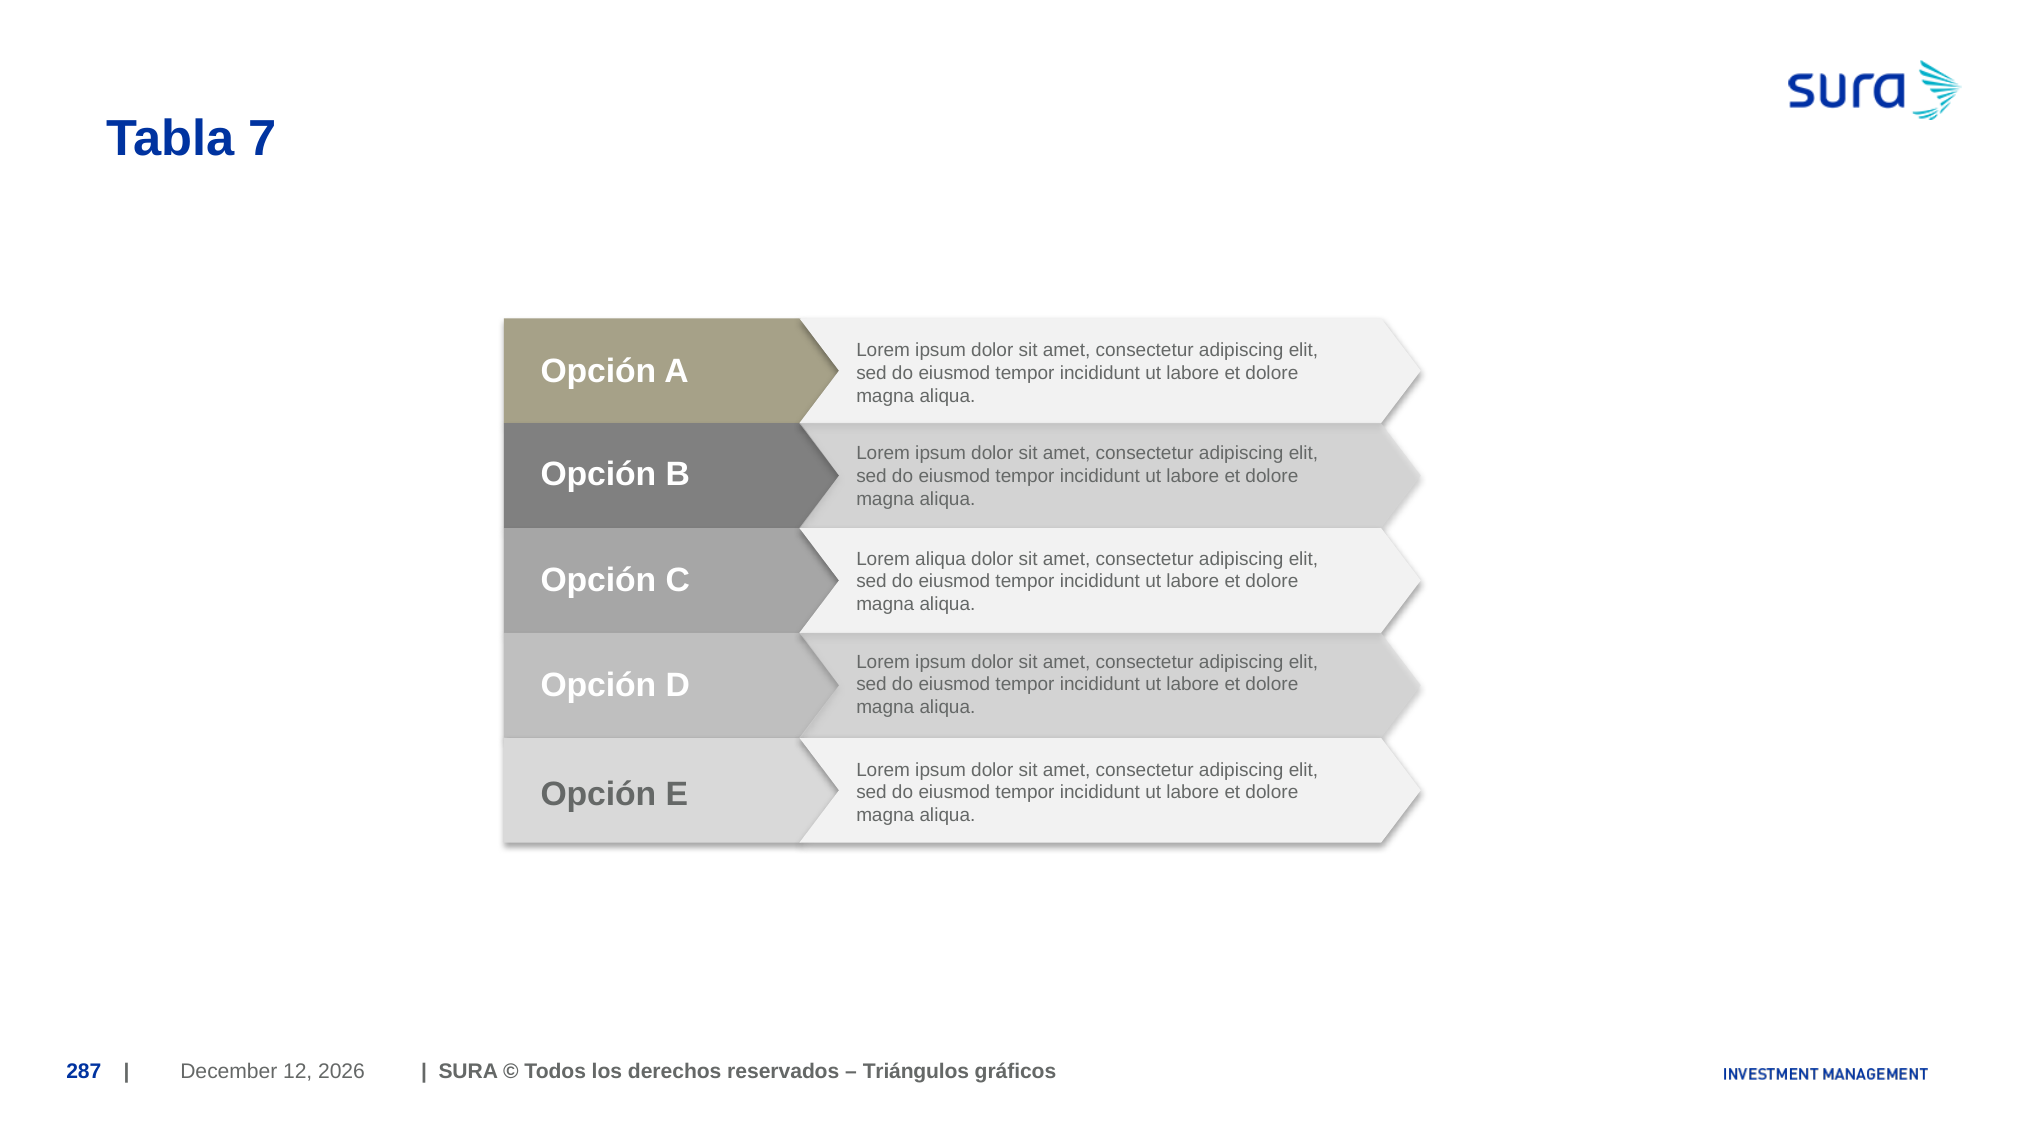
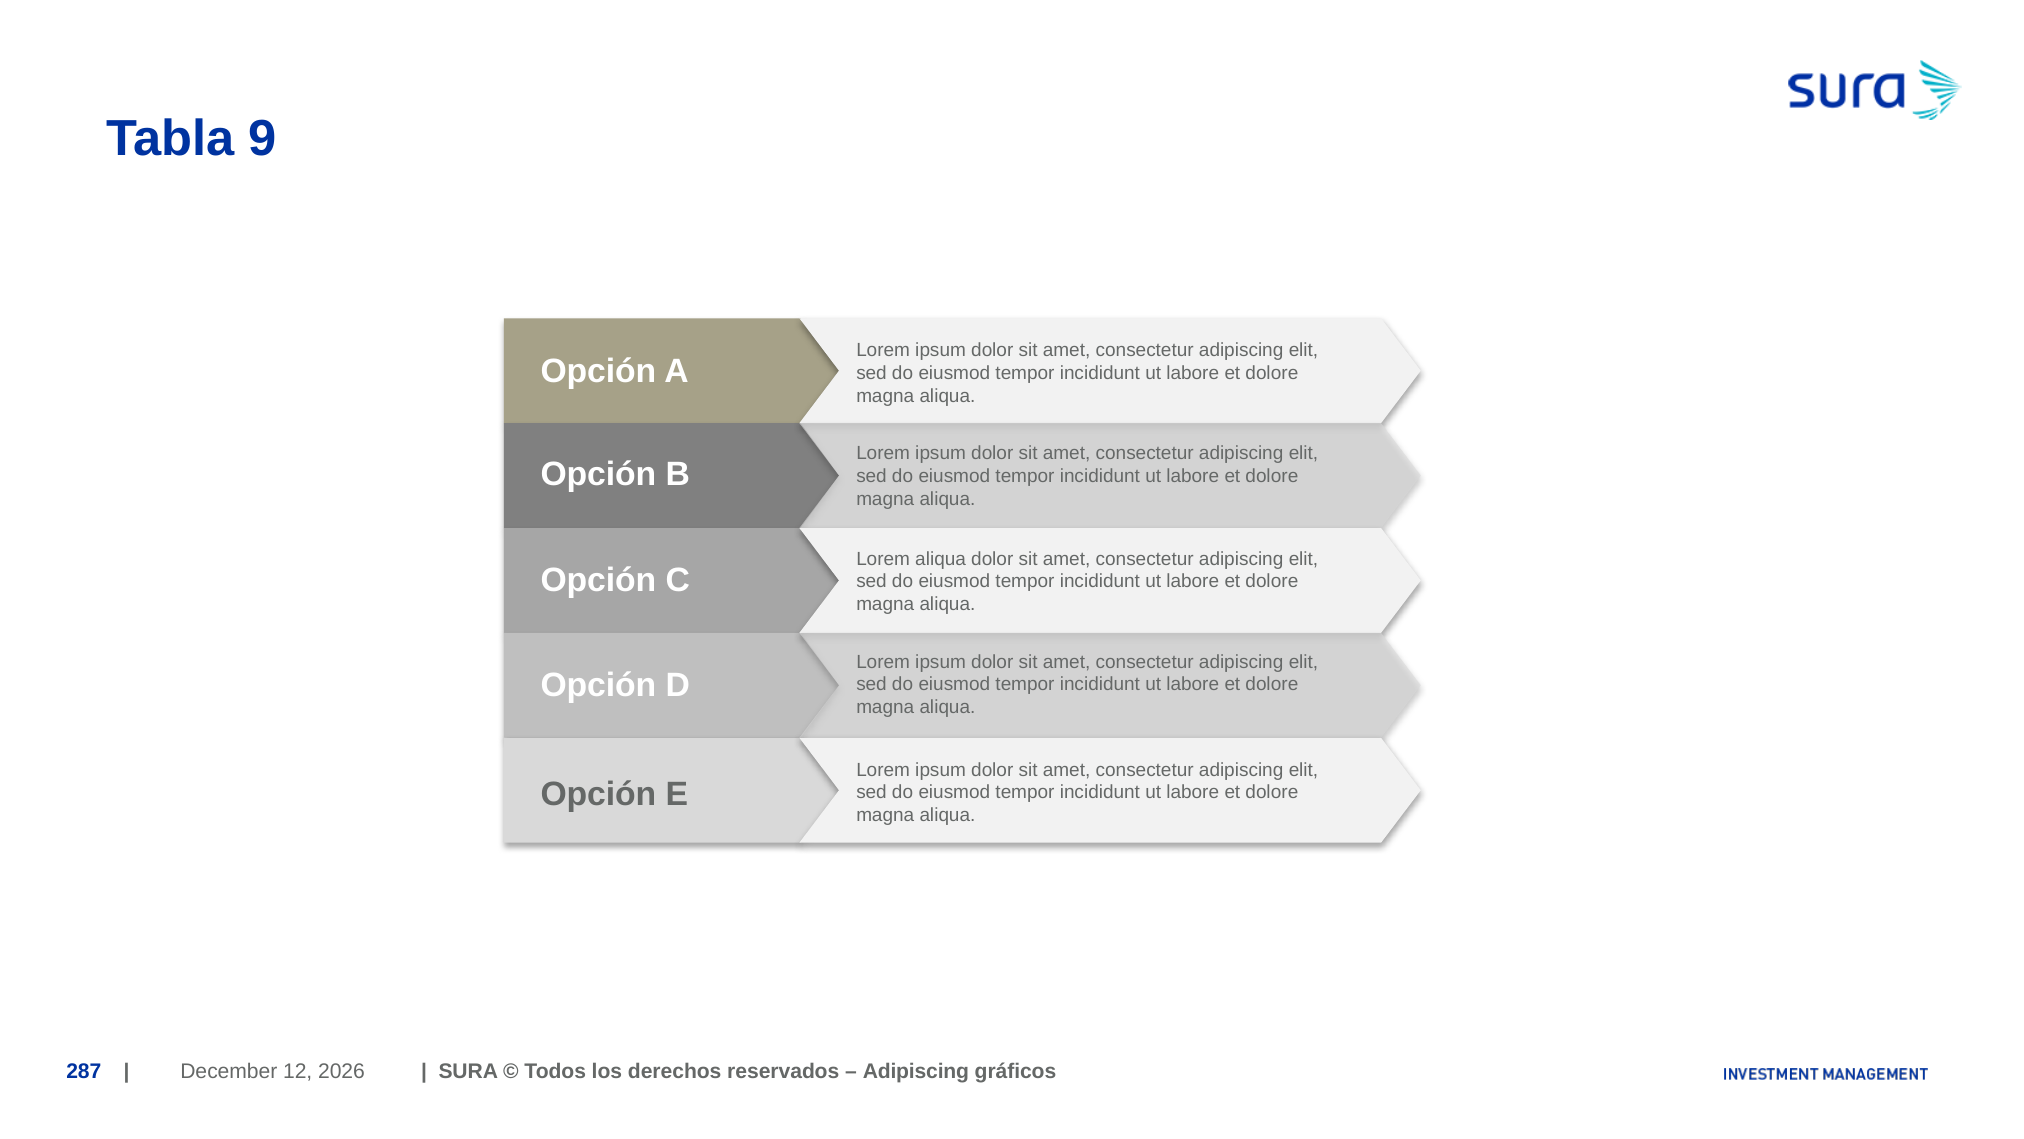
7: 7 -> 9 (263, 139)
Triángulos: Triángulos -> Adipiscing (916, 1072)
